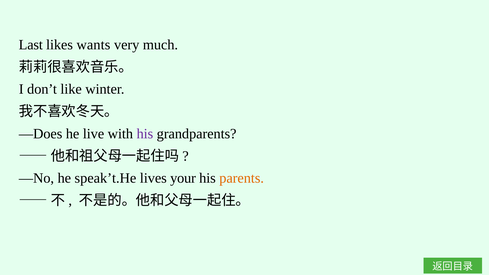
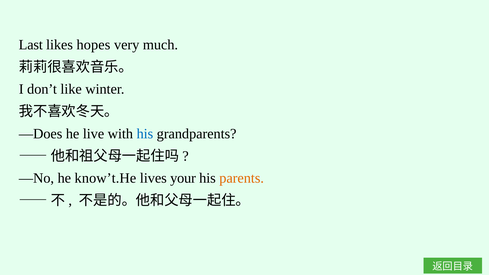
wants: wants -> hopes (93, 45)
his colour: purple -> blue (145, 134)
speak’t.He: speak’t.He -> know’t.He (105, 178)
